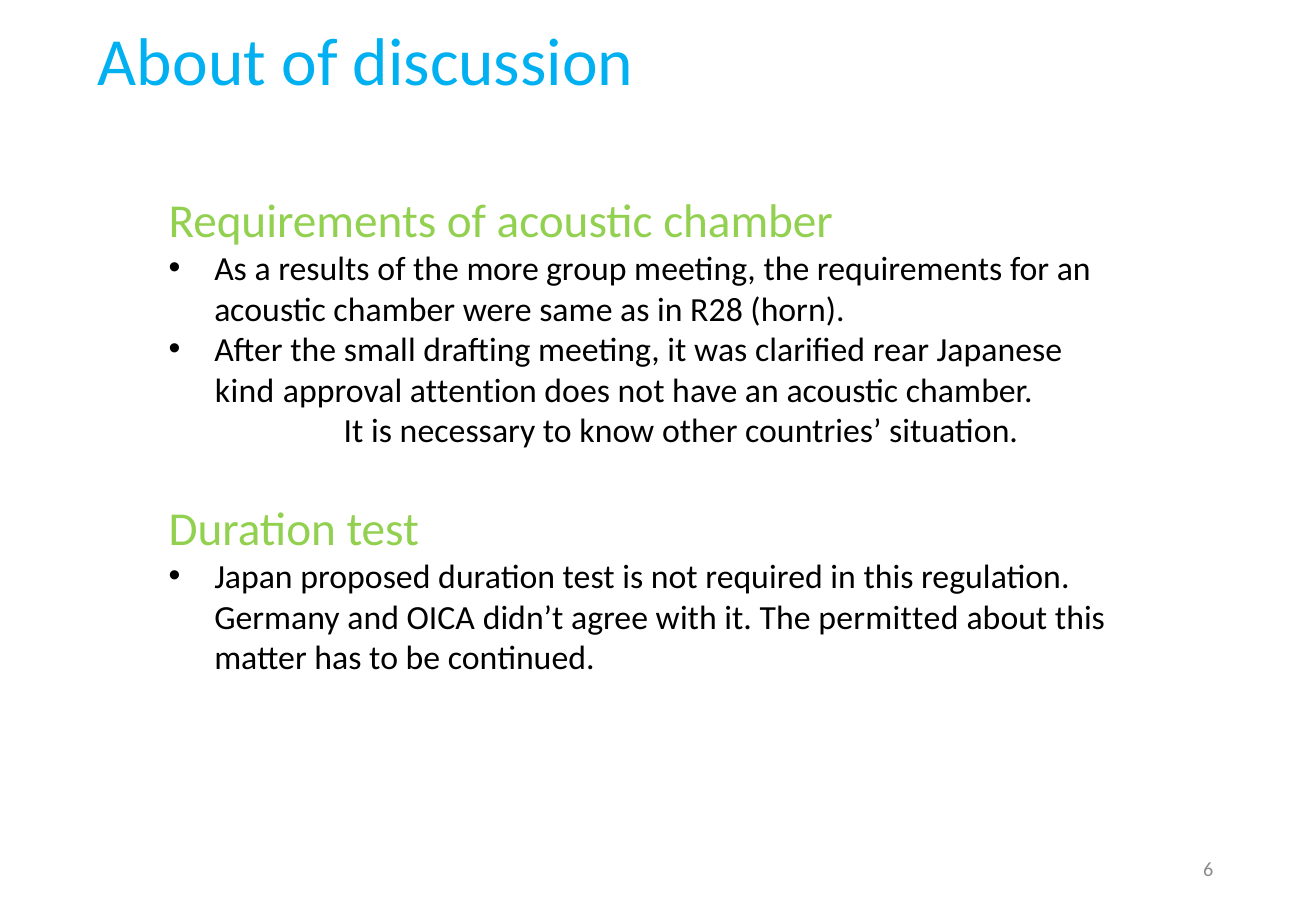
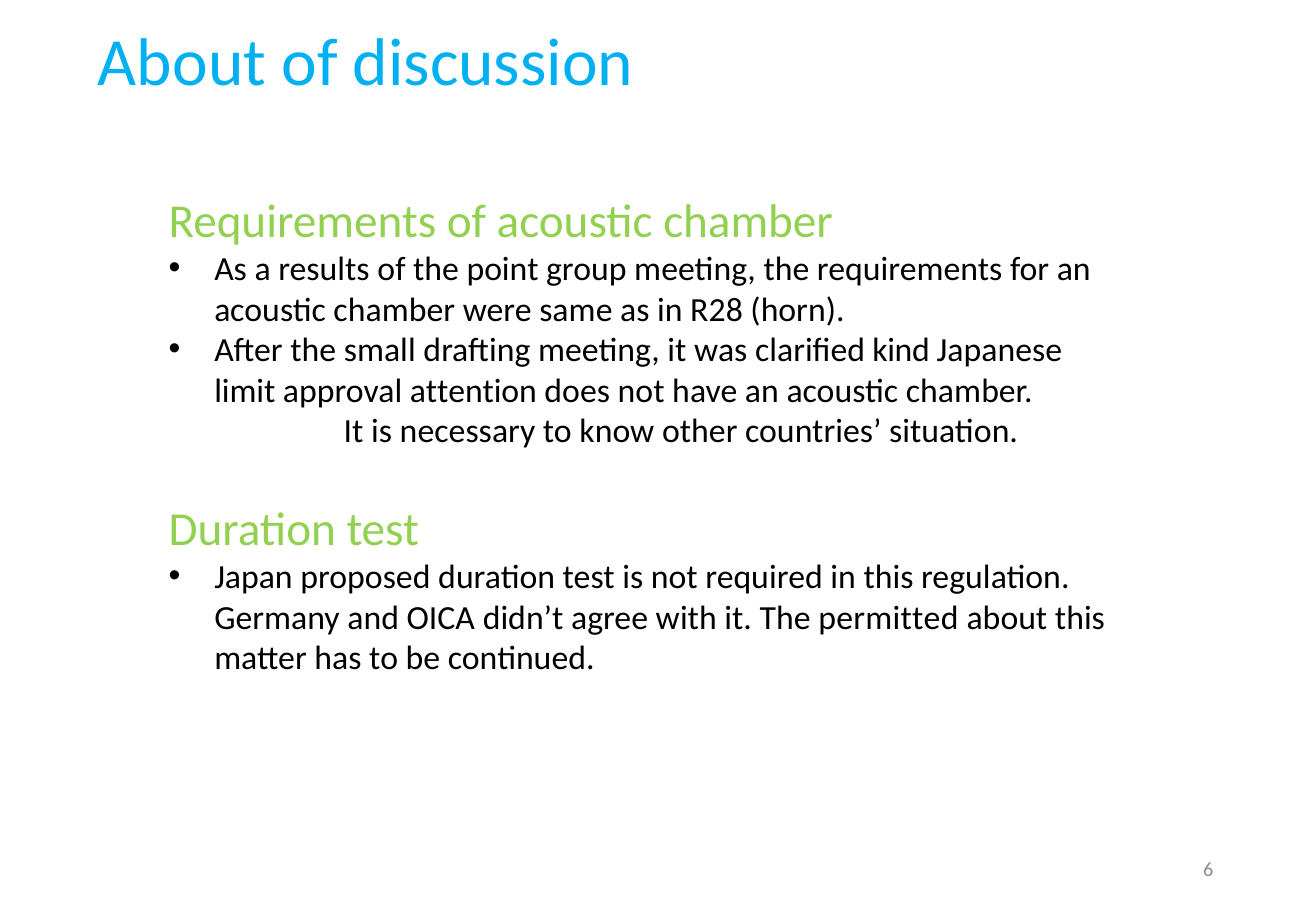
more: more -> point (503, 270)
rear: rear -> kind (901, 351)
kind: kind -> limit (245, 391)
